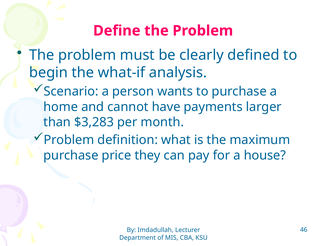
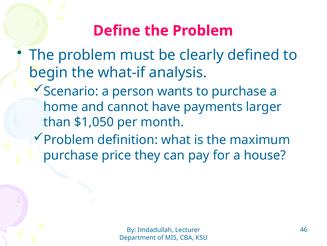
$3,283: $3,283 -> $1,050 (94, 122)
